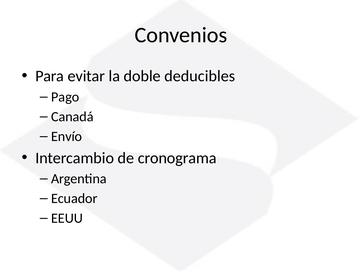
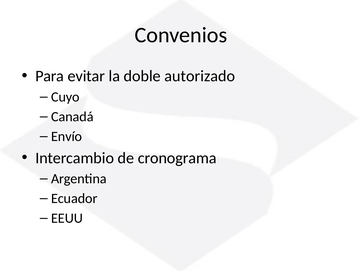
deducibles: deducibles -> autorizado (200, 76)
Pago: Pago -> Cuyo (65, 97)
